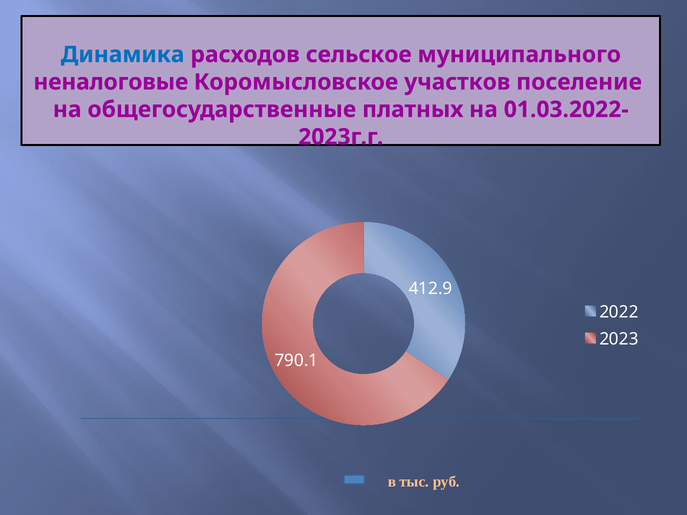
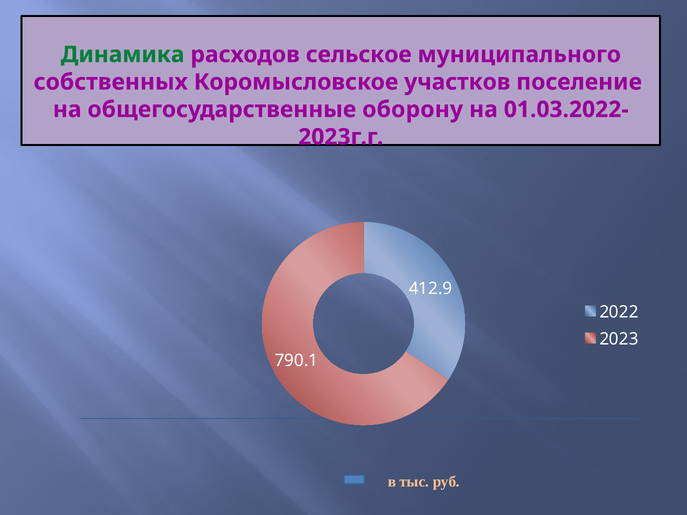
Динамика colour: blue -> green (123, 55)
неналоговые: неналоговые -> собственных (111, 82)
платных: платных -> оборону (413, 110)
